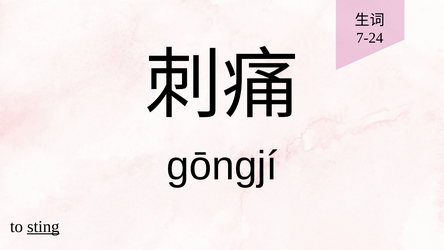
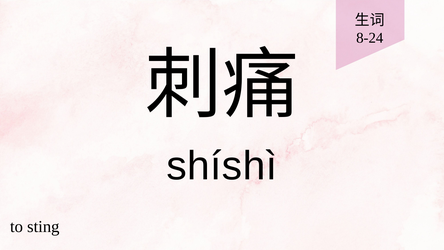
7-24: 7-24 -> 8-24 (370, 38)
gōngjí: gōngjí -> shíshì (222, 166)
sting underline: present -> none (43, 226)
